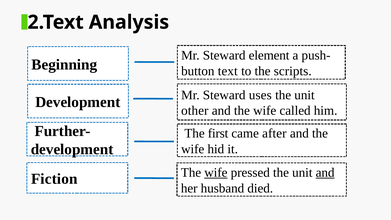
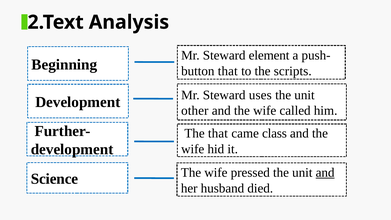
text: text -> that (228, 71)
The first: first -> that (218, 133)
after: after -> class (274, 133)
Fiction: Fiction -> Science (54, 179)
wife underline: present -> none (216, 173)
